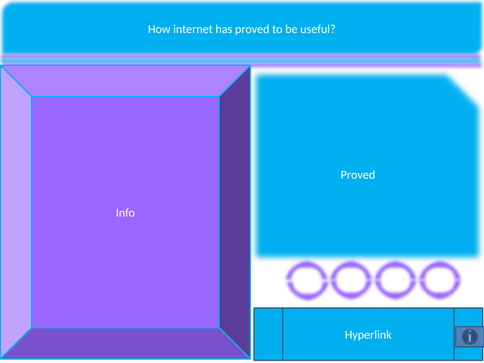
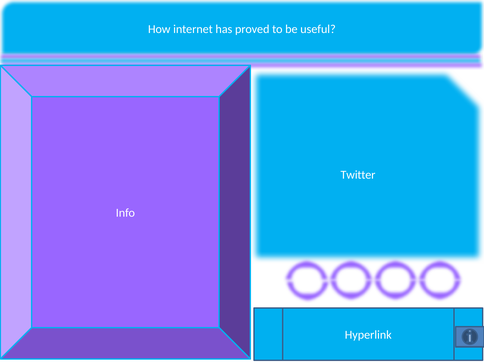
Proved: Proved -> Twitter (358, 175)
